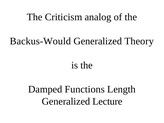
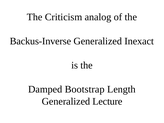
Backus-Would: Backus-Would -> Backus-Inverse (40, 41)
Theory: Theory -> Inexact (139, 41)
Functions: Functions -> Bootstrap (85, 89)
